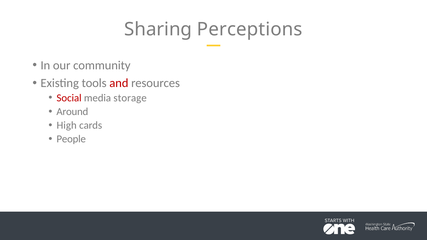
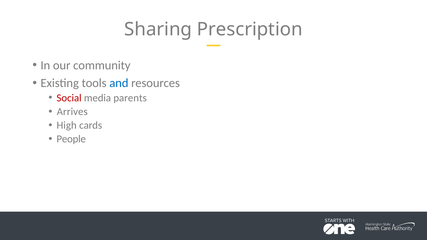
Perceptions: Perceptions -> Prescription (250, 29)
and colour: red -> blue (119, 83)
storage: storage -> parents (130, 98)
Around: Around -> Arrives (72, 112)
